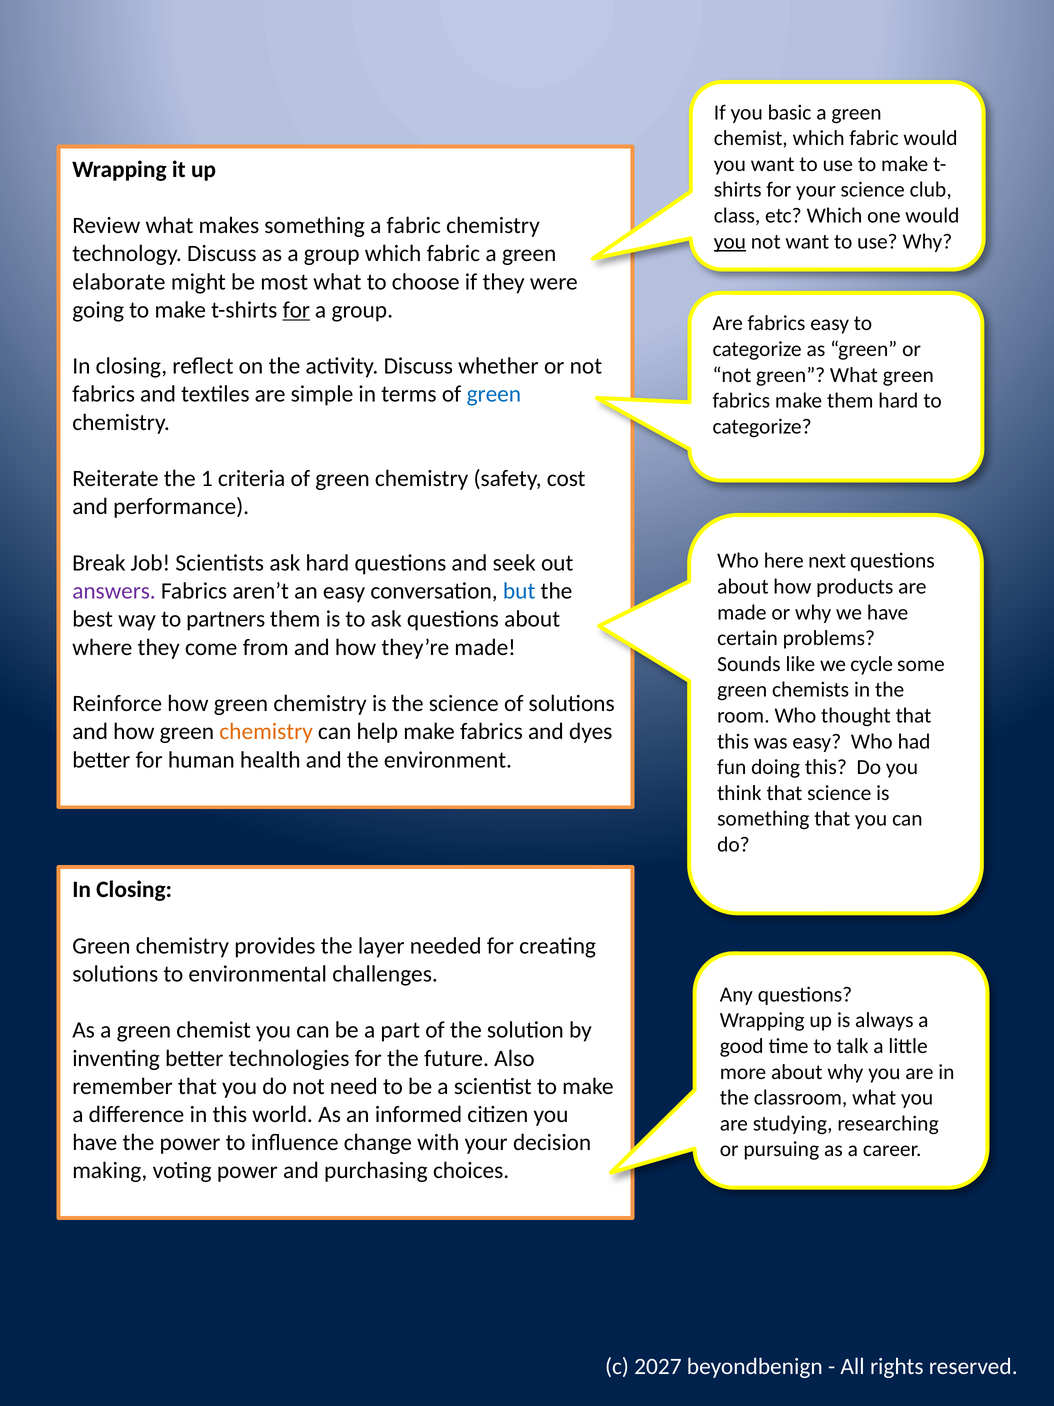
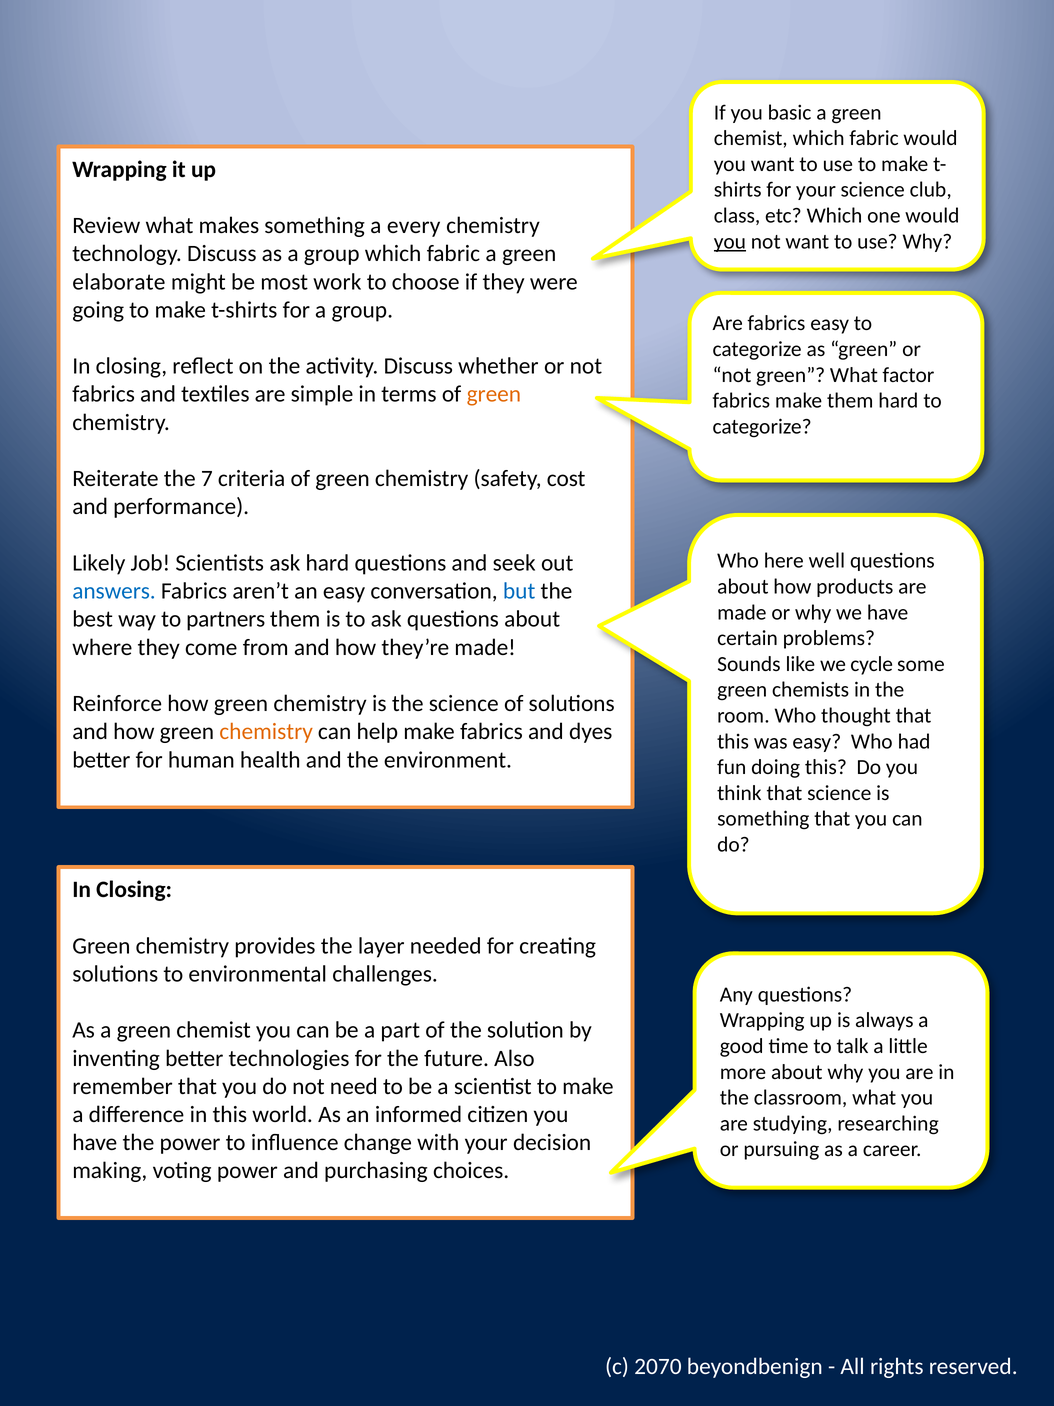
a fabric: fabric -> every (414, 225)
most what: what -> work (337, 282)
for underline: present -> none (296, 310)
What green: green -> factor (908, 375)
green colour: blue -> orange (494, 394)
1: 1 -> 7 (207, 478)
next: next -> well (827, 561)
Break: Break -> Likely (99, 563)
answers colour: purple -> blue (114, 591)
2027: 2027 -> 2070 (658, 1366)
